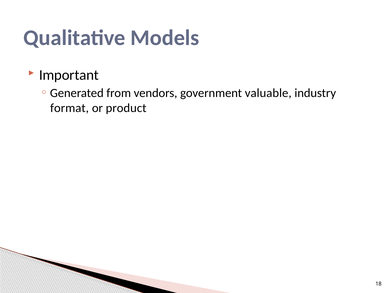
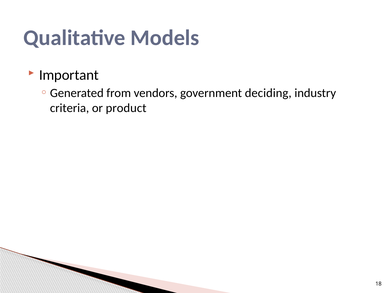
valuable: valuable -> deciding (268, 93)
format: format -> criteria (70, 108)
